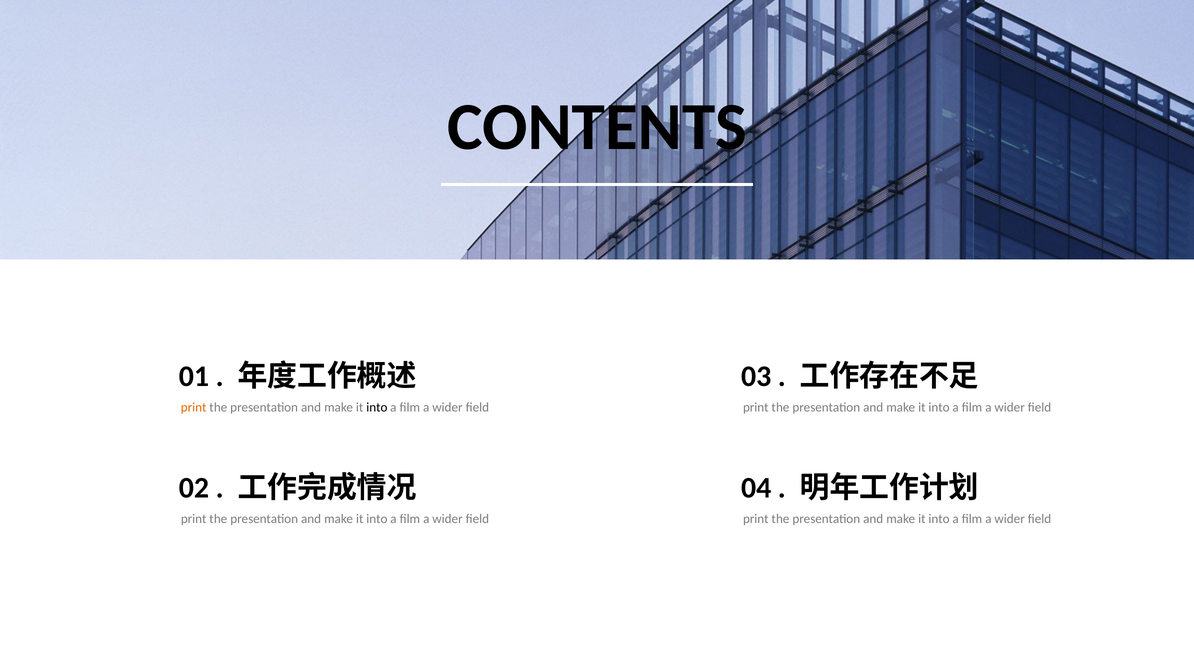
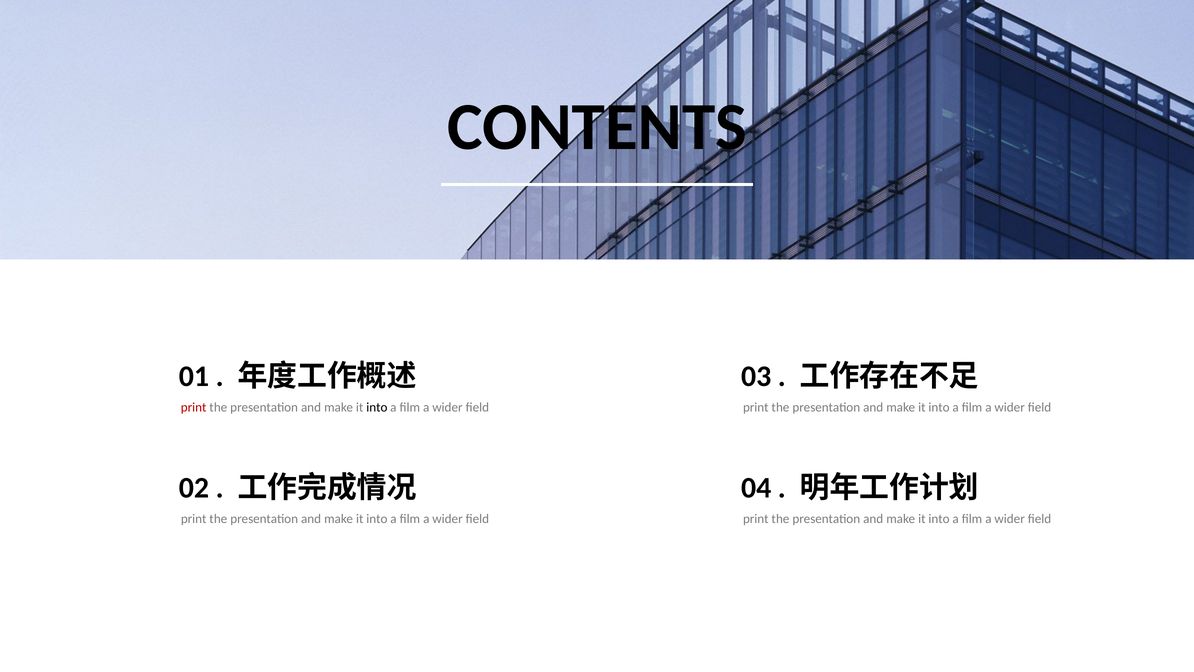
print colour: orange -> red (194, 407)
